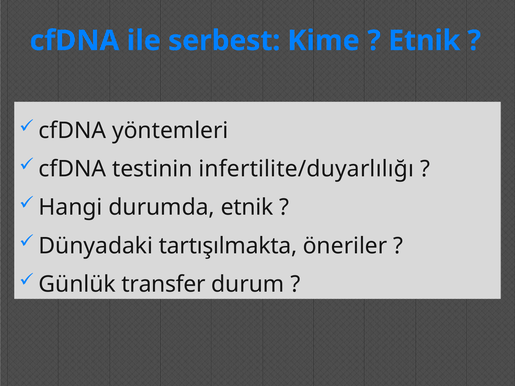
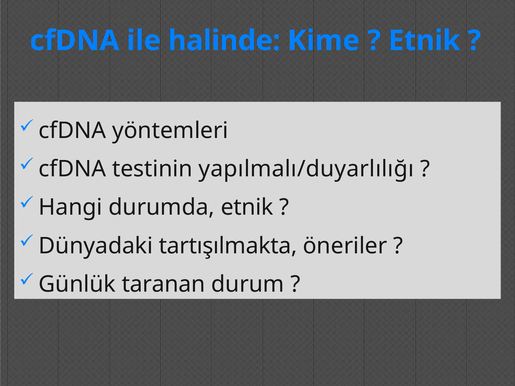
serbest: serbest -> halinde (224, 41)
infertilite/duyarlılığı: infertilite/duyarlılığı -> yapılmalı/duyarlılığı (306, 169)
transfer: transfer -> taranan (164, 284)
